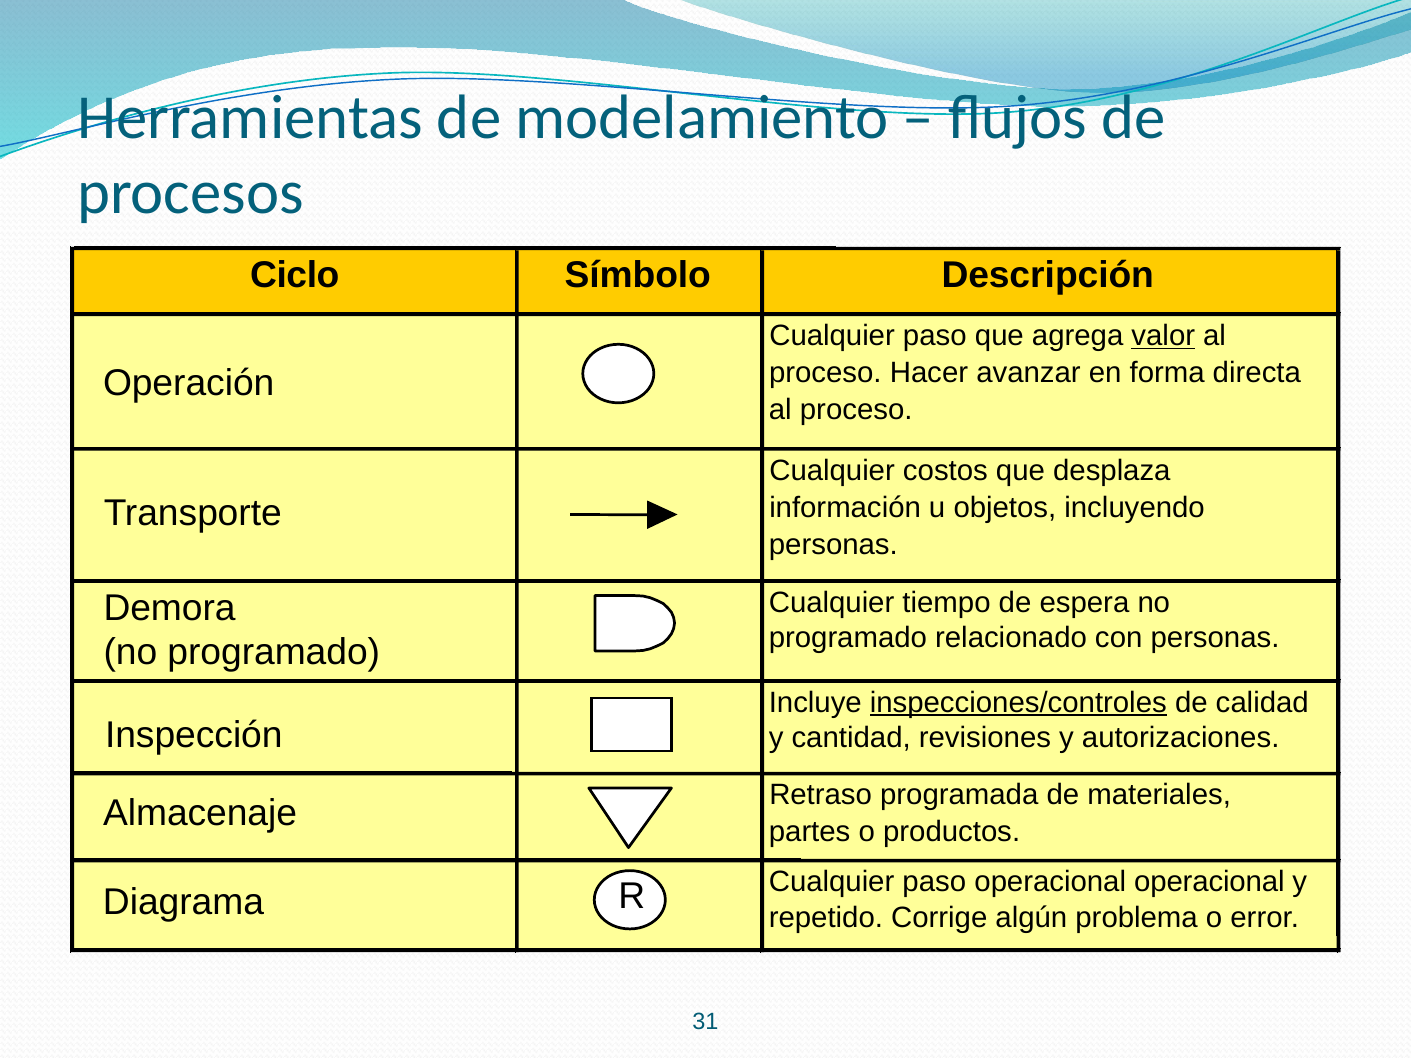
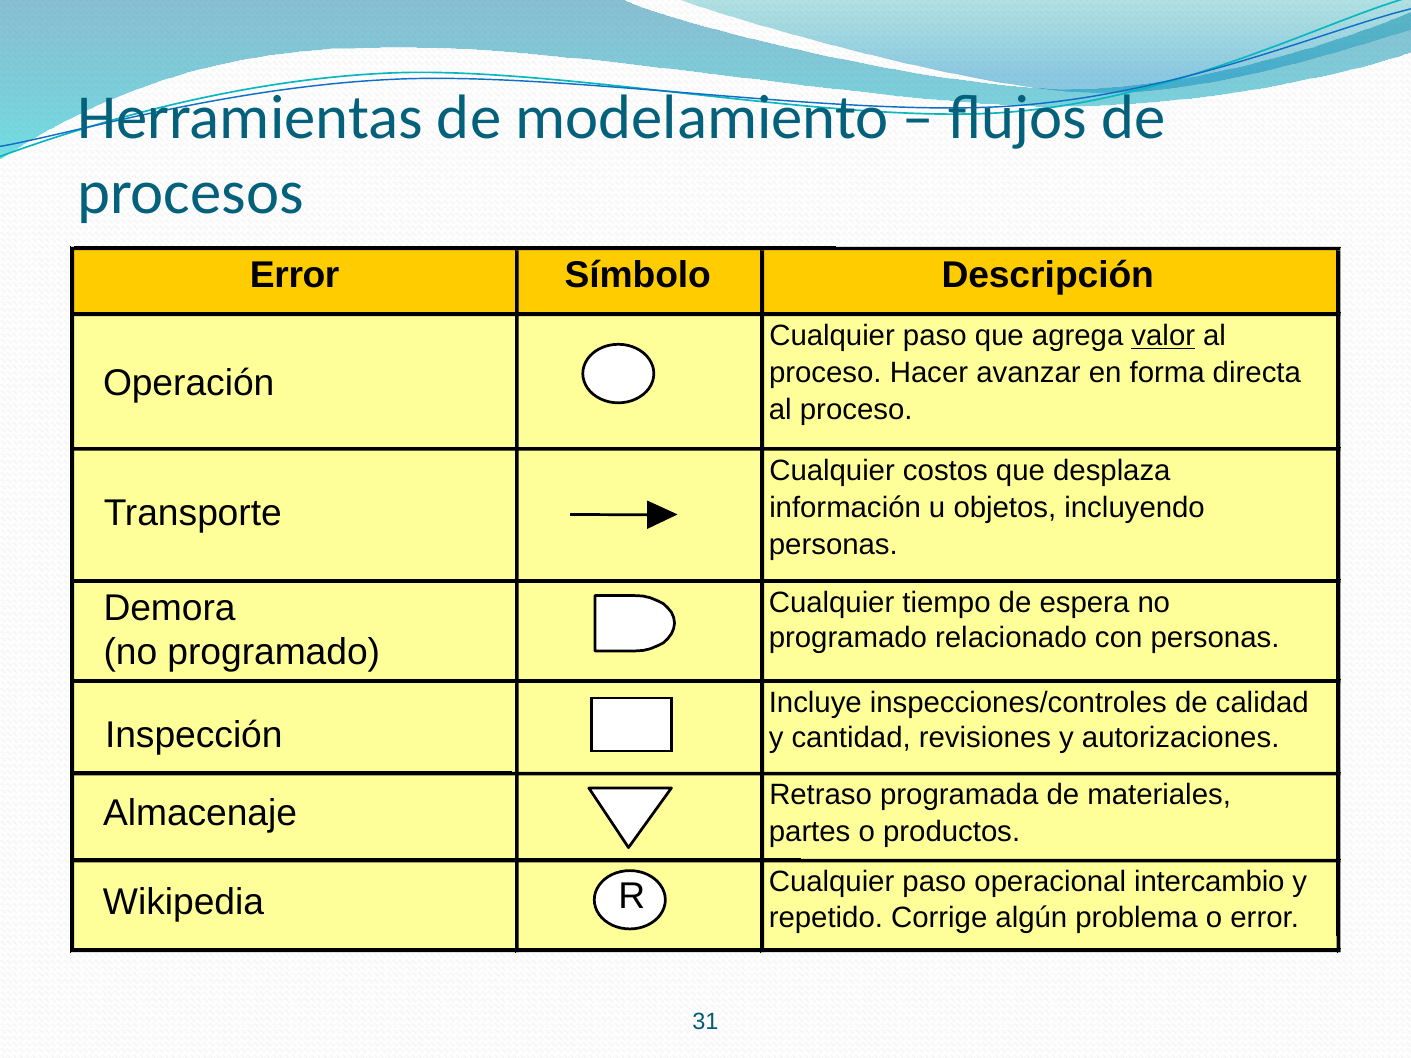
Ciclo: Ciclo -> Error (295, 275)
inspecciones/controles underline: present -> none (1018, 703)
operacional operacional: operacional -> intercambio (1209, 882)
Diagrama: Diagrama -> Wikipedia (183, 902)
